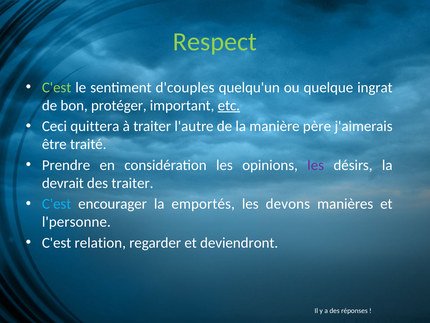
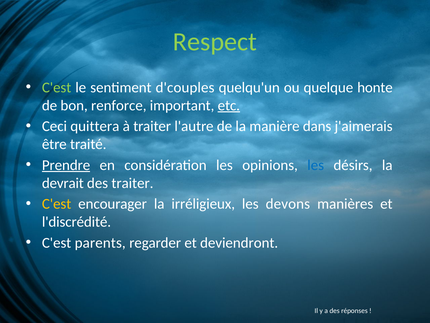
ingrat: ingrat -> honte (375, 87)
protéger: protéger -> renforce (119, 105)
père: père -> dans (317, 126)
Prendre underline: none -> present (66, 165)
les colour: purple -> blue (316, 165)
C'est colour: light blue -> yellow (57, 204)
emportés: emportés -> irréligieux (203, 204)
l'personne: l'personne -> l'discrédité (76, 222)
relation: relation -> parents (100, 242)
